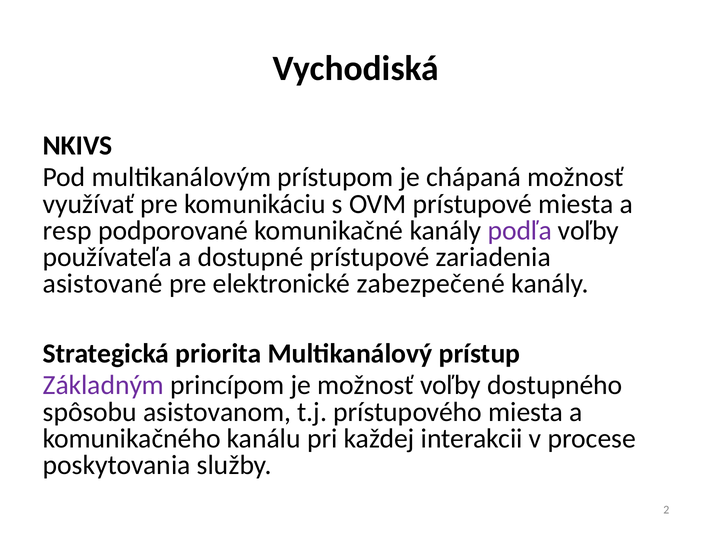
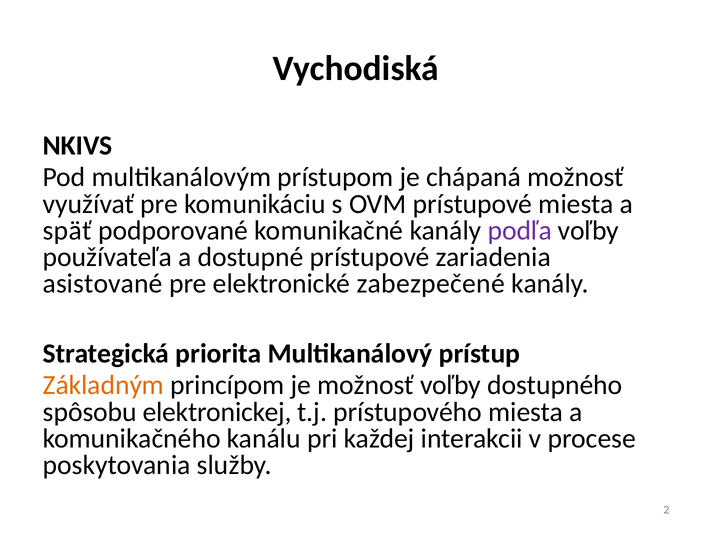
resp: resp -> späť (67, 230)
Základným colour: purple -> orange (103, 385)
asistovanom: asistovanom -> elektronickej (217, 412)
